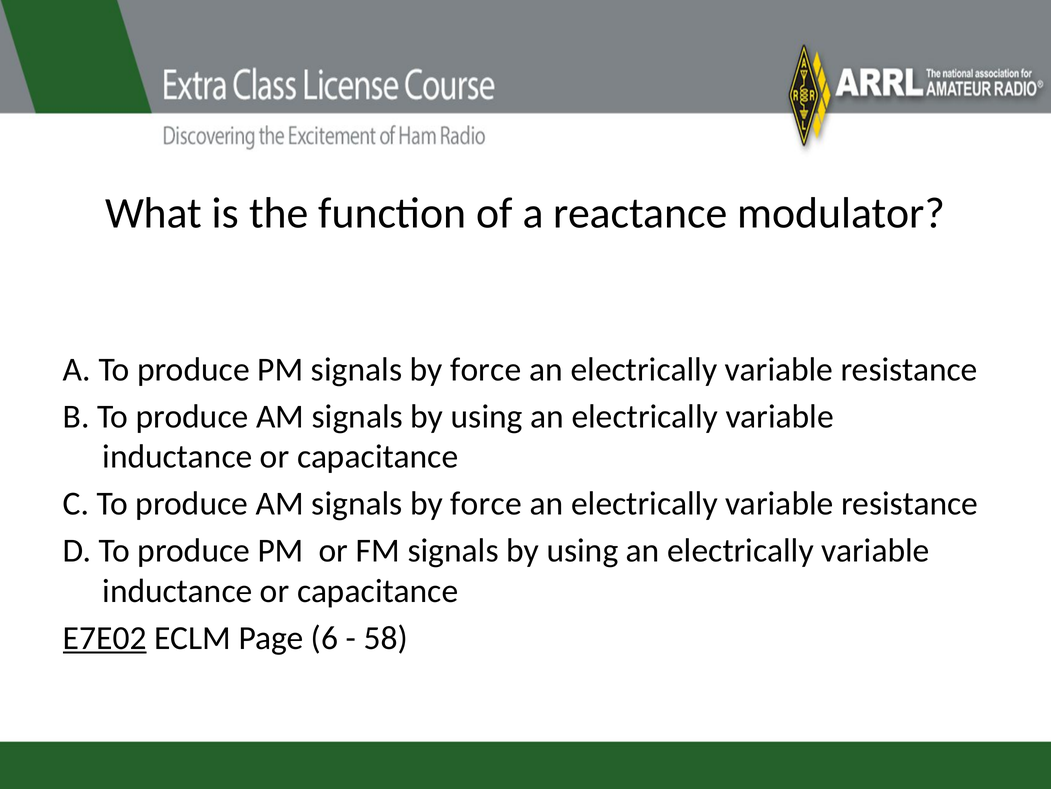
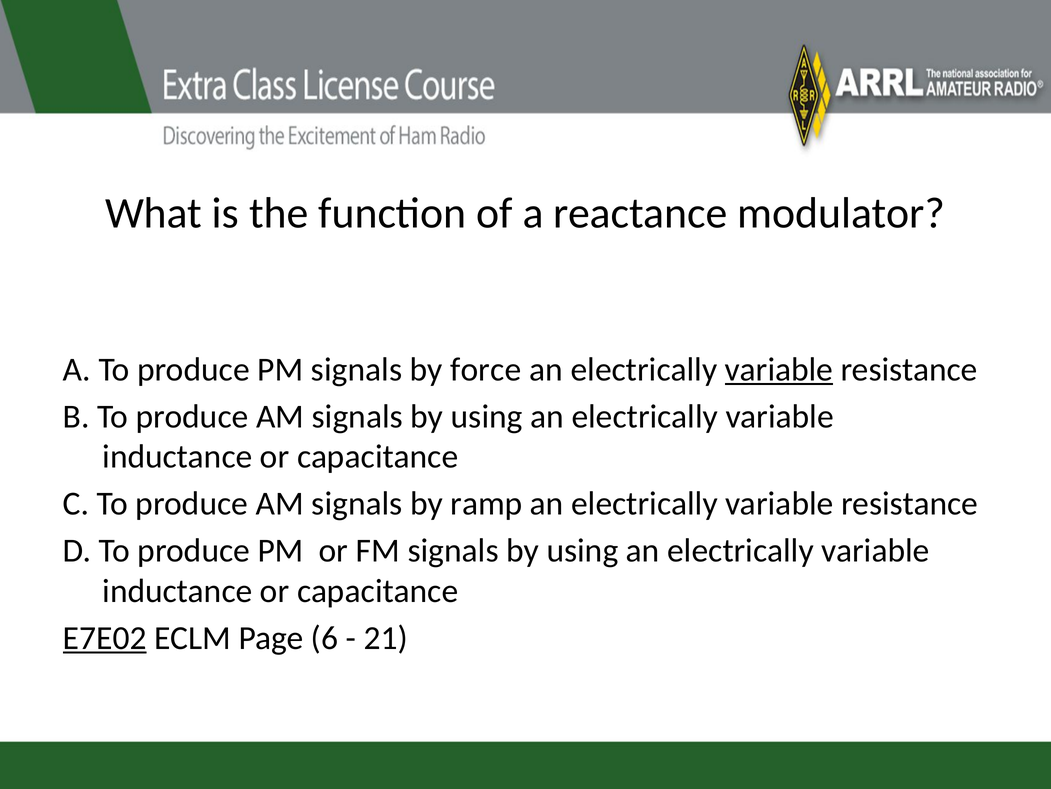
variable underline: none -> present (779, 369)
AM signals by force: force -> ramp (486, 503)
58: 58 -> 21 (386, 638)
